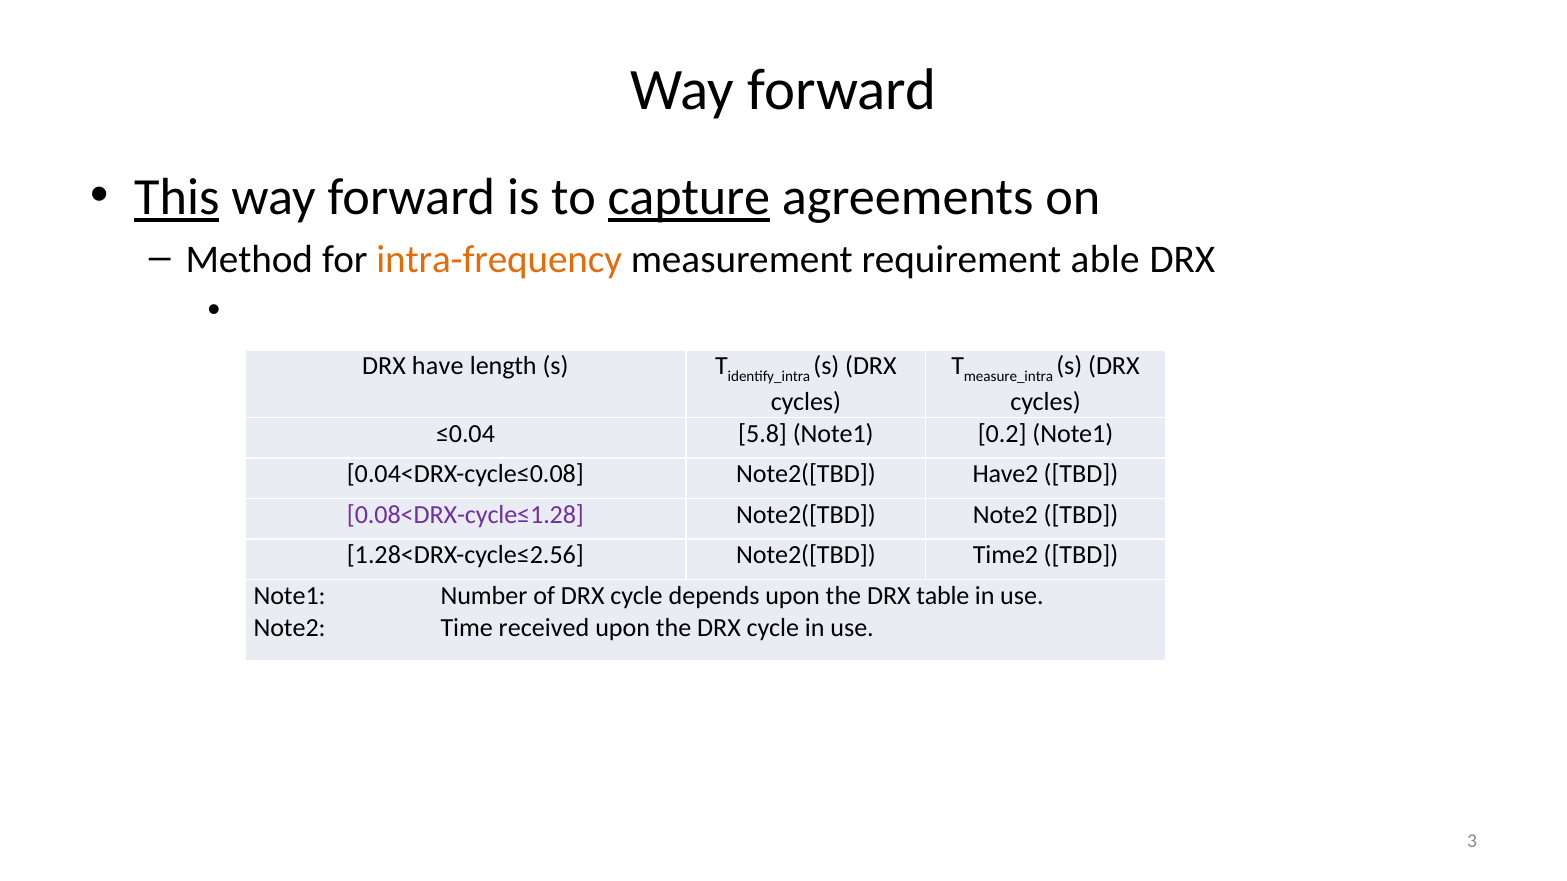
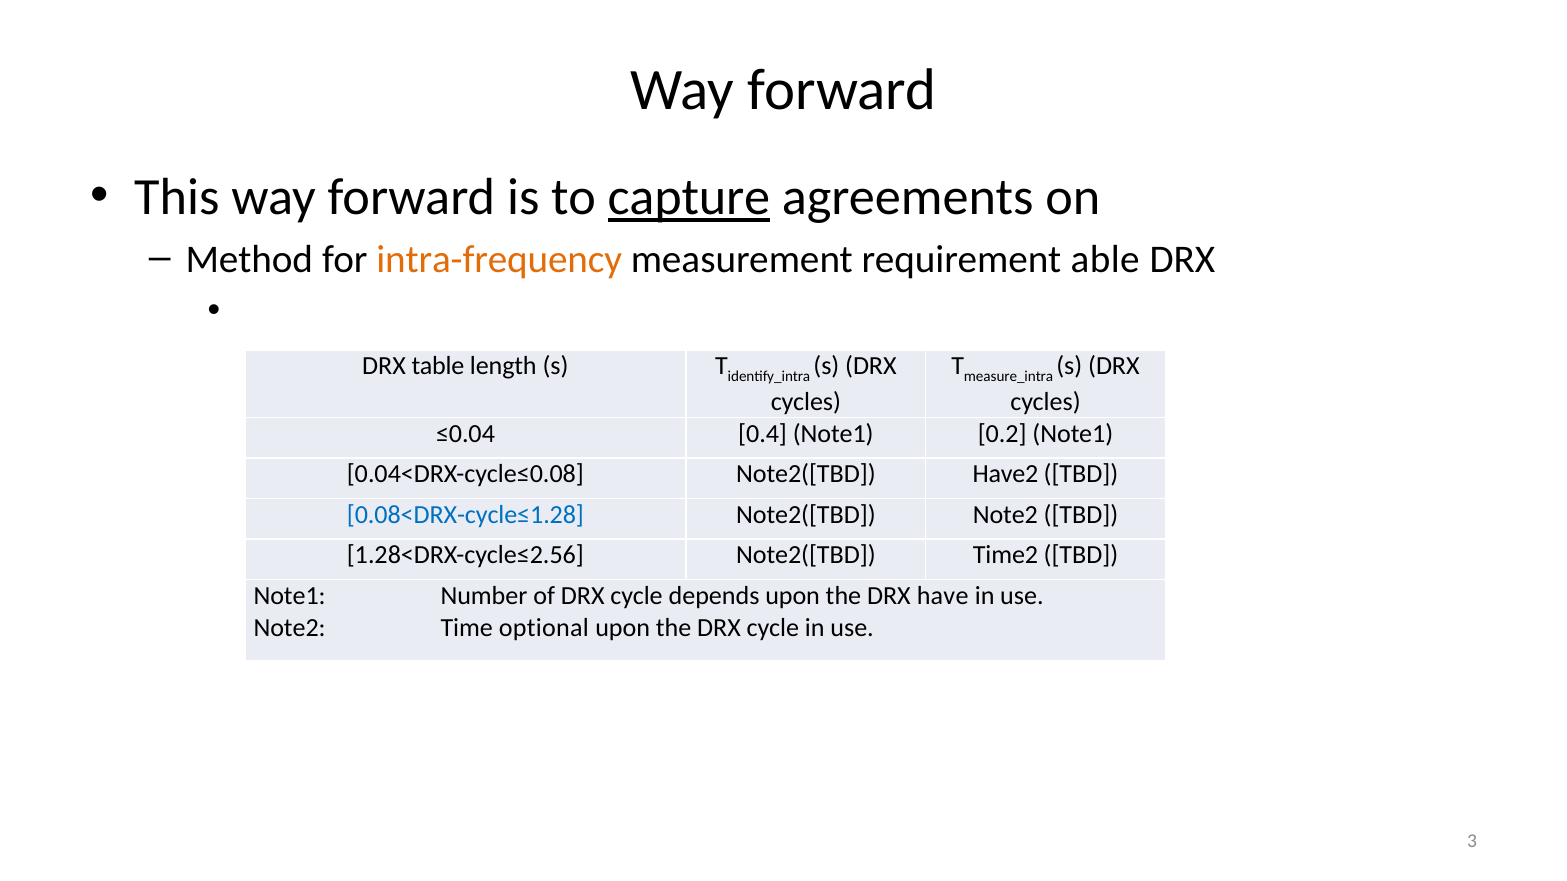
This underline: present -> none (177, 198)
have: have -> table (438, 366)
5.8: 5.8 -> 0.4 (763, 434)
0.08<DRX-cycle≤1.28 colour: purple -> blue (465, 515)
table: table -> have (943, 596)
received: received -> optional (544, 628)
